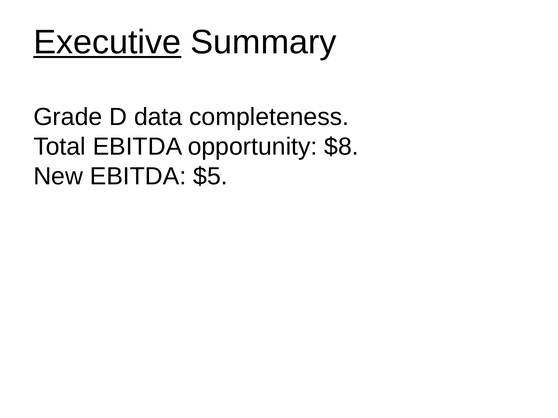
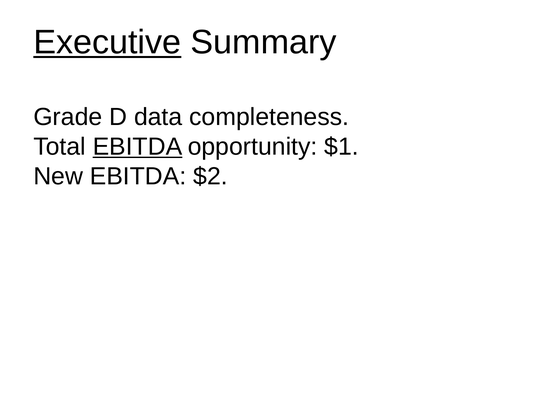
EBITDA underline: none -> present (137, 147)
$8: $8 -> $1 (341, 147)
$5: $5 -> $2 (211, 177)
